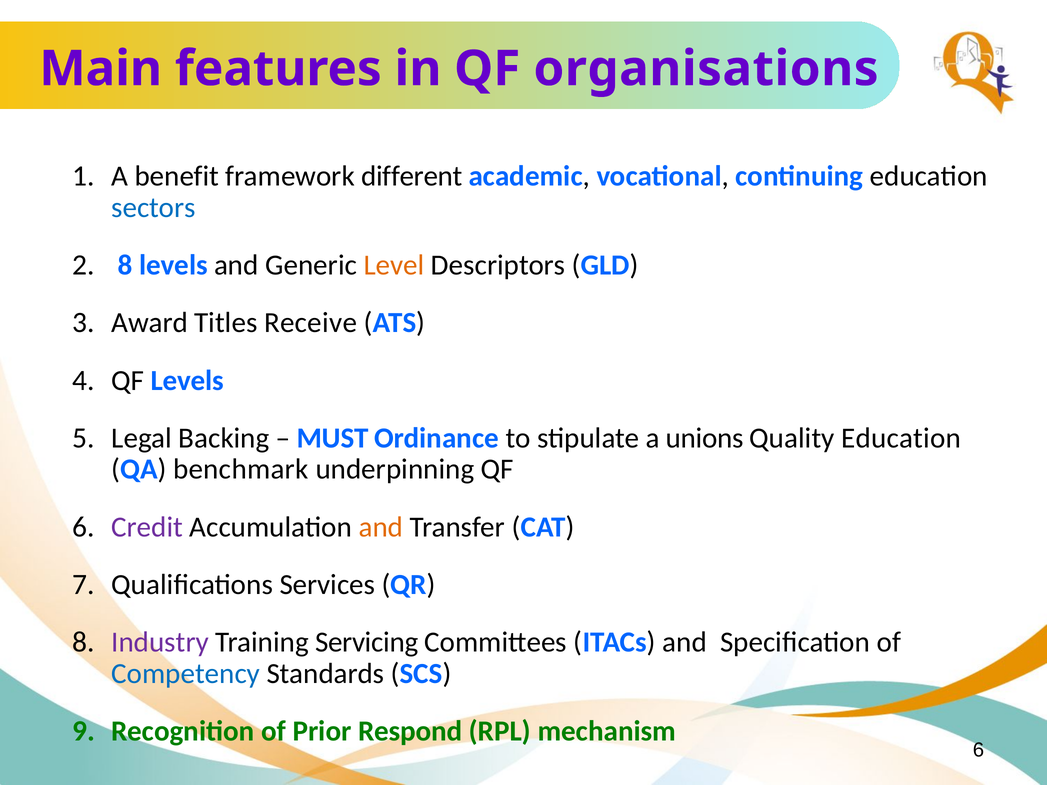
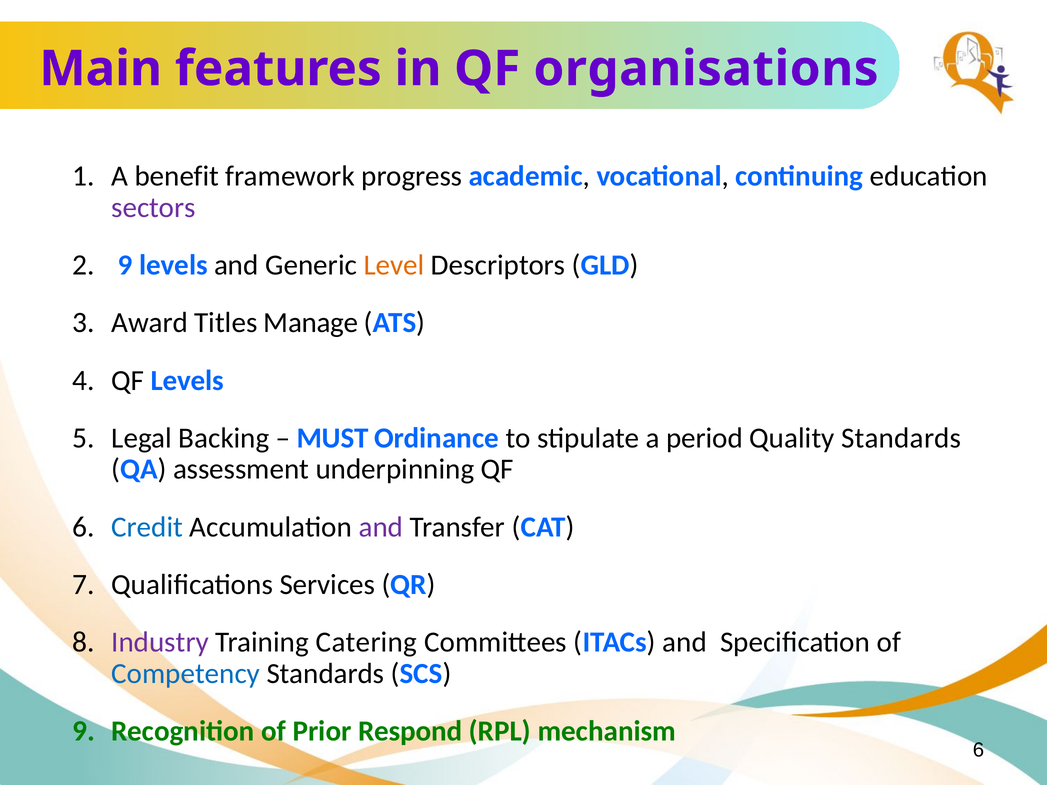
different: different -> progress (412, 176)
sectors colour: blue -> purple (153, 208)
8: 8 -> 9 (125, 265)
Receive: Receive -> Manage (311, 323)
unions: unions -> period (705, 438)
Quality Education: Education -> Standards (901, 438)
benchmark: benchmark -> assessment (241, 470)
Credit colour: purple -> blue (147, 527)
and colour: orange -> purple (381, 527)
Servicing: Servicing -> Catering (366, 642)
